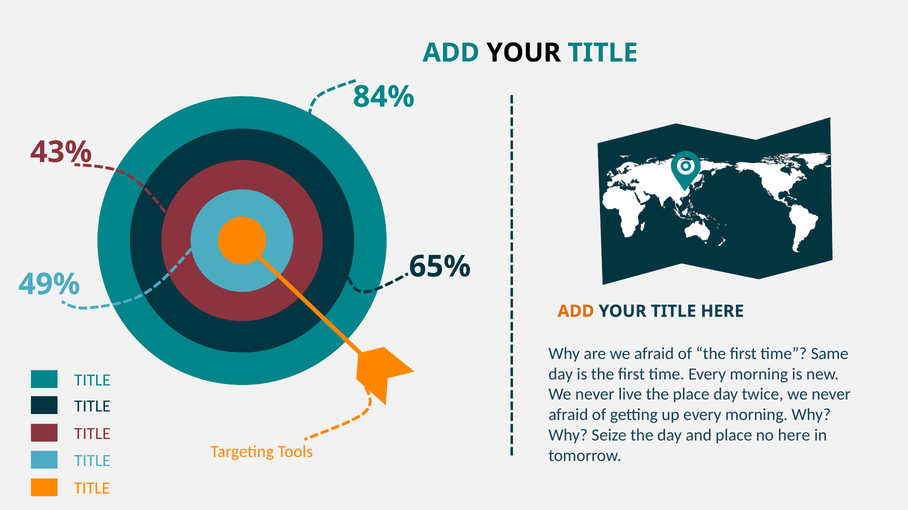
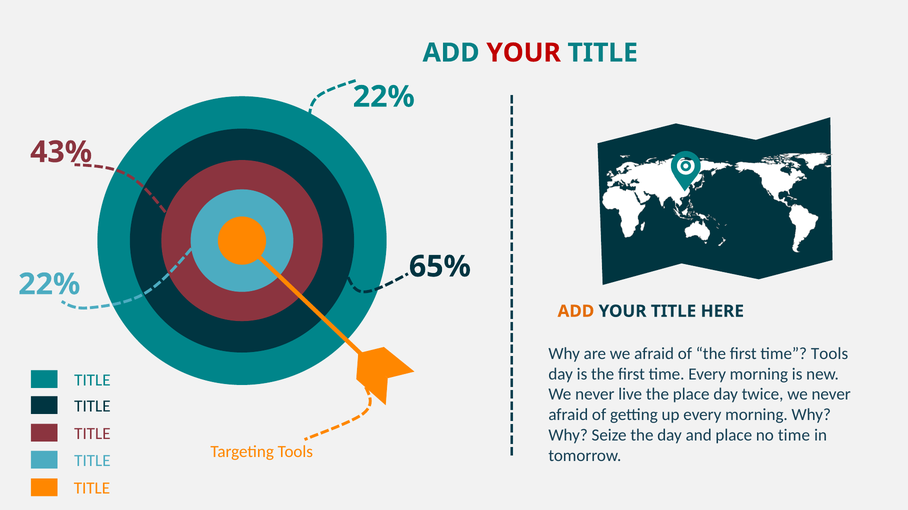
YOUR colour: black -> red (524, 53)
84%: 84% -> 22% (384, 97)
49%: 49% -> 22% (49, 285)
time Same: Same -> Tools (830, 354)
no here: here -> time (794, 436)
